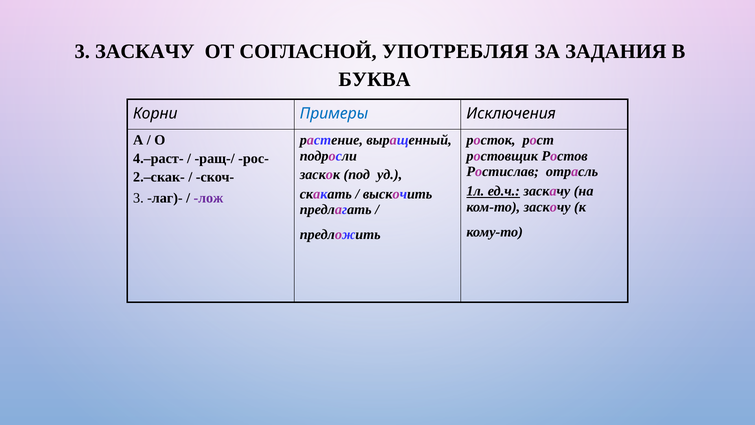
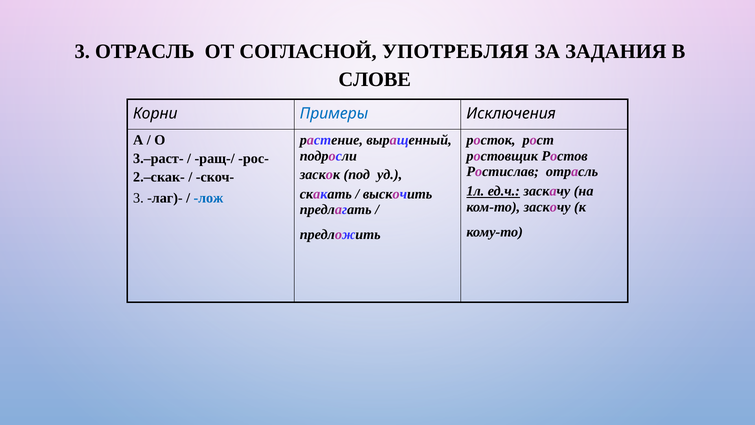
3 ЗАСКАЧУ: ЗАСКАЧУ -> ОТРАСЛЬ (145, 52)
БУКВА: БУКВА -> СЛОВЕ (375, 80)
4.–раст-: 4.–раст- -> 3.–раст- (158, 159)
лож colour: purple -> blue (208, 198)
